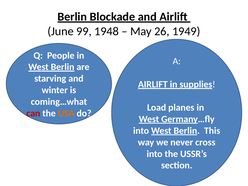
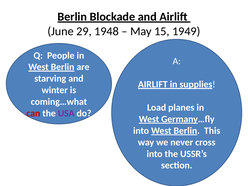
99: 99 -> 29 (84, 31)
26: 26 -> 15 (162, 31)
USA colour: orange -> purple (66, 113)
